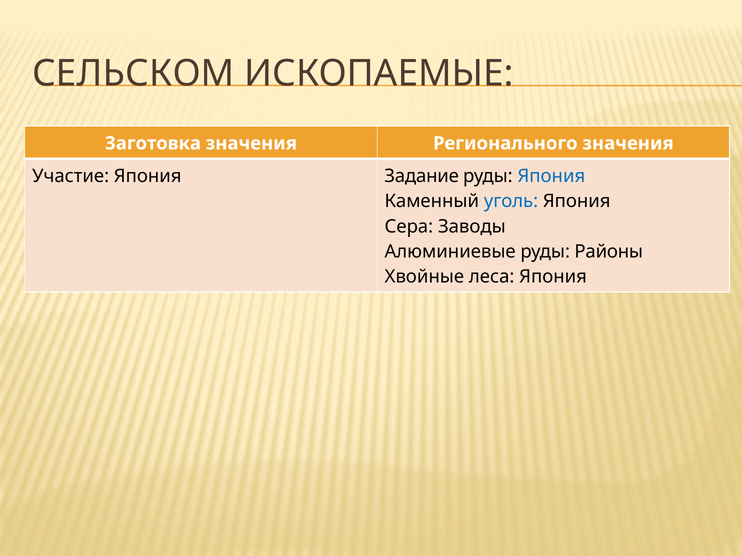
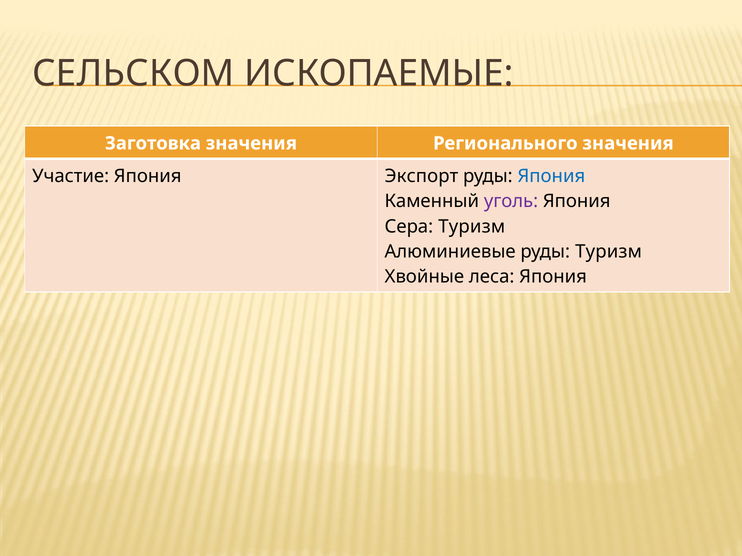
Задание: Задание -> Экспорт (421, 176)
уголь colour: blue -> purple (511, 201)
Сера Заводы: Заводы -> Туризм (472, 227)
руды Районы: Районы -> Туризм (609, 252)
